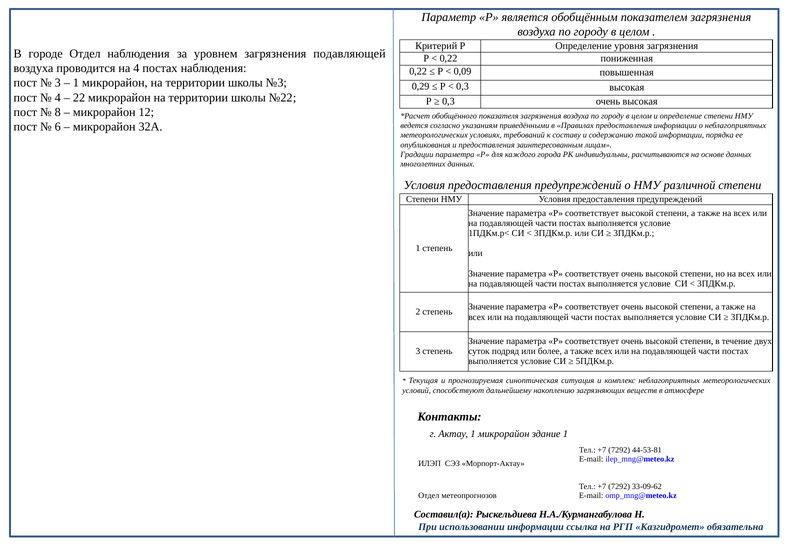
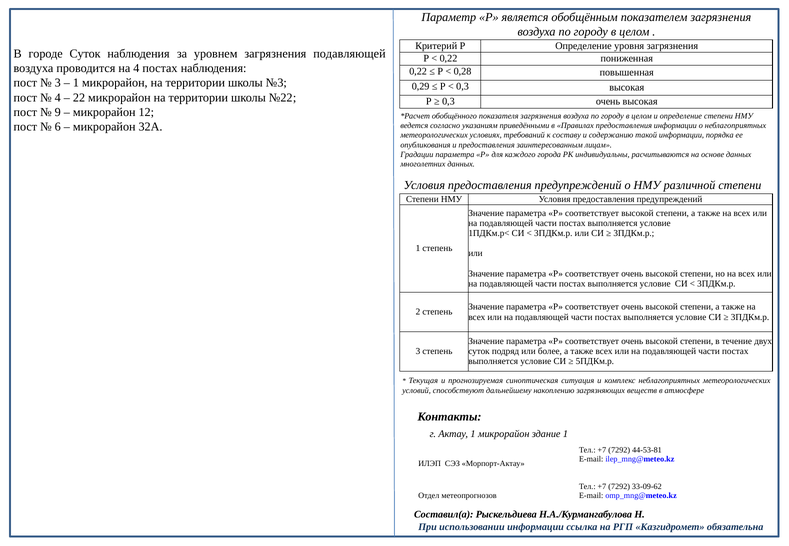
городе Отдел: Отдел -> Суток (85, 54)
0,09: 0,09 -> 0,28 (462, 72)
8: 8 -> 9 (58, 112)
